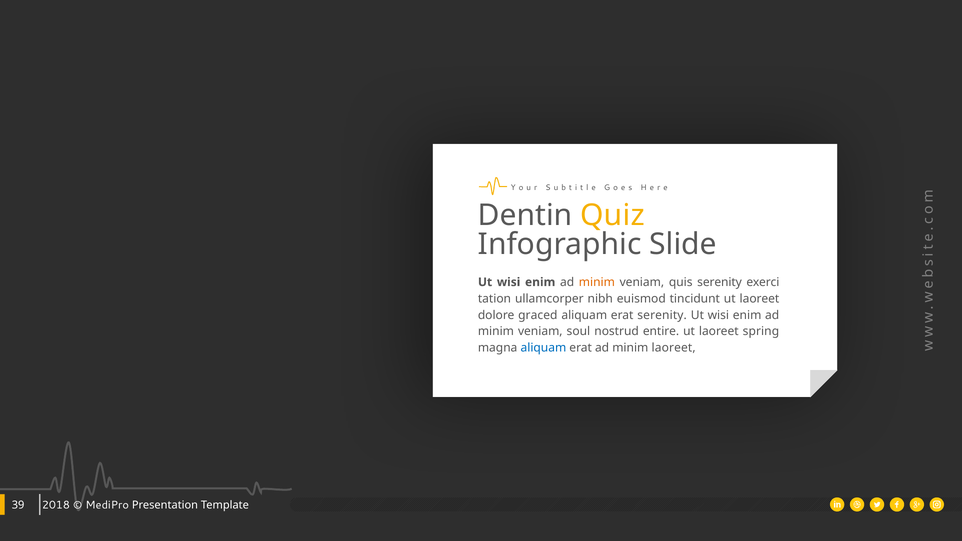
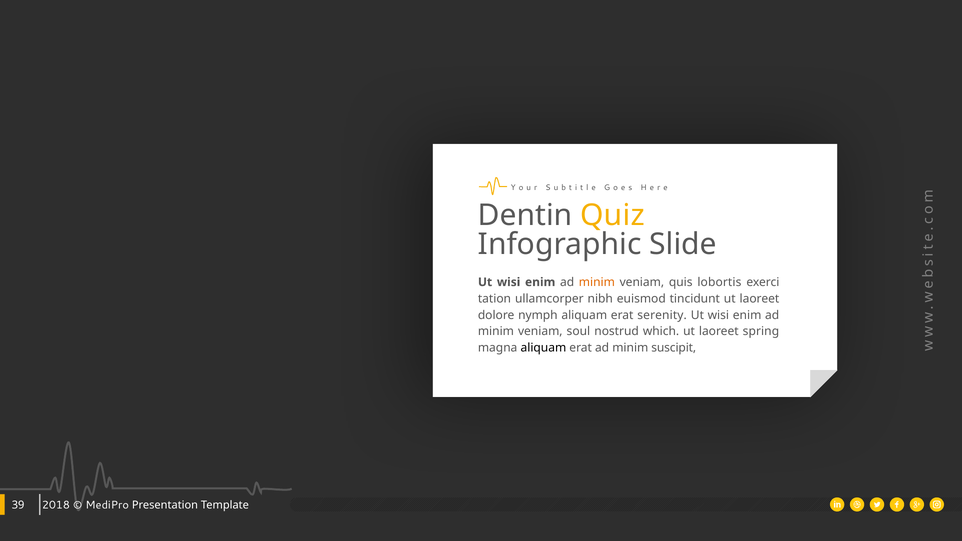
quis serenity: serenity -> lobortis (719, 282)
graced: graced -> nymph (538, 315)
entire: entire -> which (661, 332)
aliquam colour: blue -> black (543, 348)
minim laoreet: laoreet -> suscipit (674, 348)
